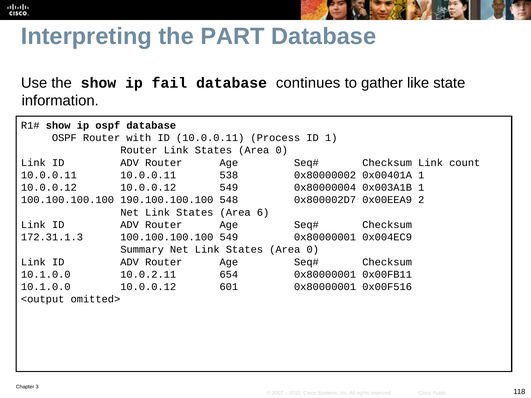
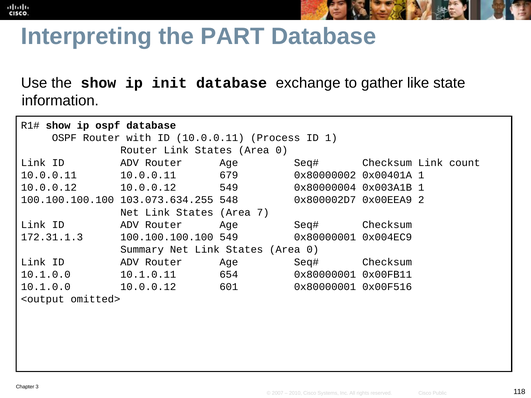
fail: fail -> init (169, 83)
continues: continues -> exchange (308, 83)
538: 538 -> 679 (229, 175)
190.100.100.100: 190.100.100.100 -> 103.073.634.255 (167, 200)
6: 6 -> 7 (263, 212)
10.0.2.11: 10.0.2.11 -> 10.1.0.11 (148, 275)
